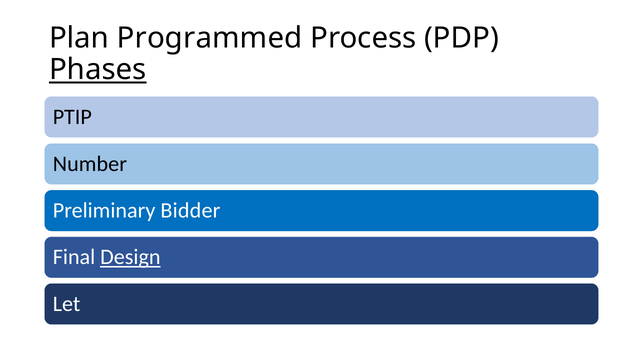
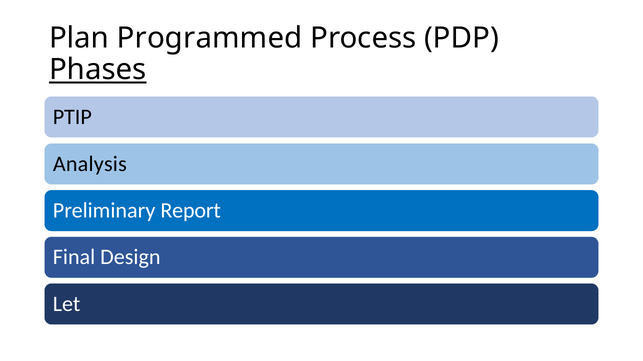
Number: Number -> Analysis (90, 164)
Bidder: Bidder -> Report (191, 211)
Design underline: present -> none (130, 258)
